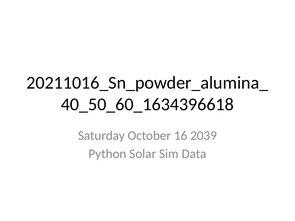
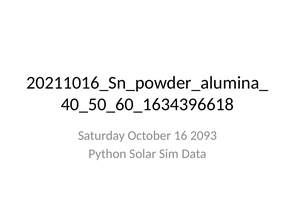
2039: 2039 -> 2093 (204, 136)
